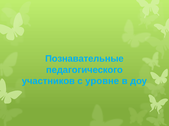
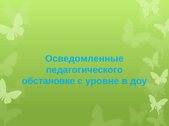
Познавательные: Познавательные -> Осведомленные (84, 59)
участников: участников -> обстановке (48, 82)
